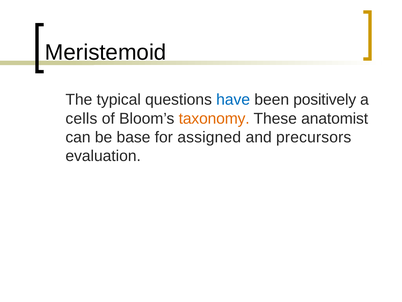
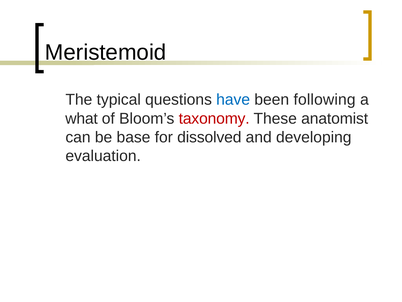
positively: positively -> following (325, 100)
cells: cells -> what (82, 118)
taxonomy colour: orange -> red (214, 118)
assigned: assigned -> dissolved (209, 137)
precursors: precursors -> developing (314, 137)
